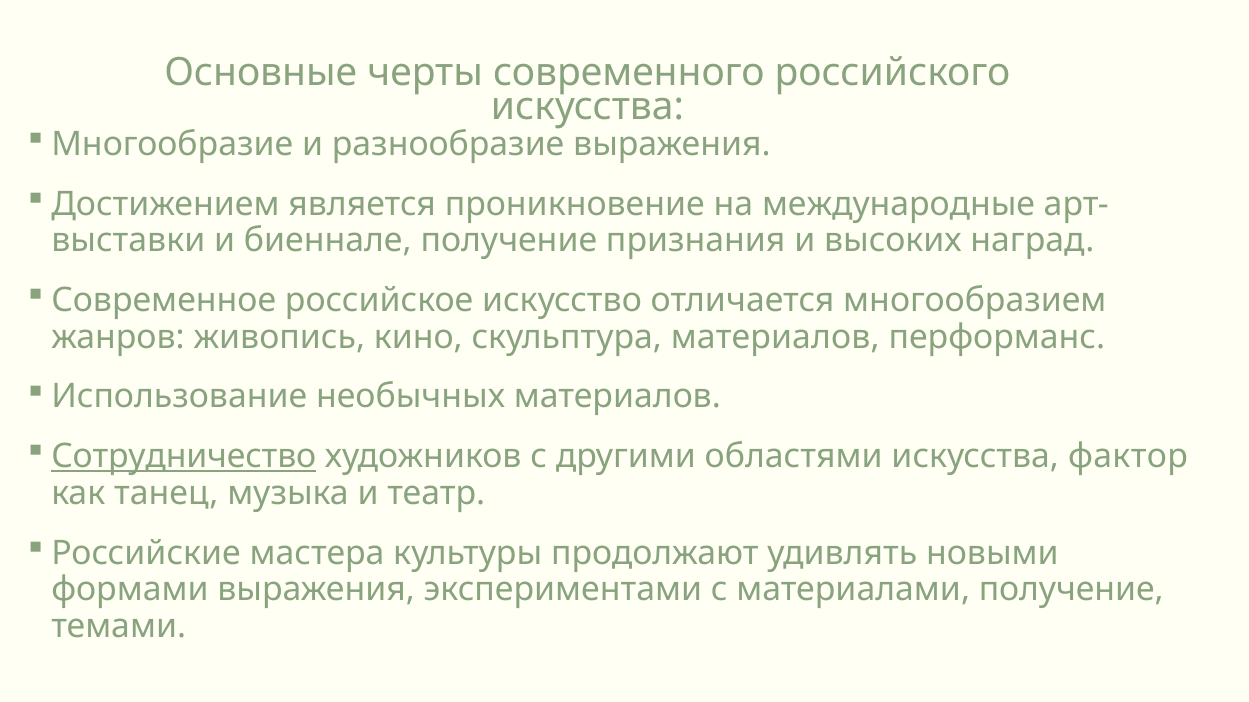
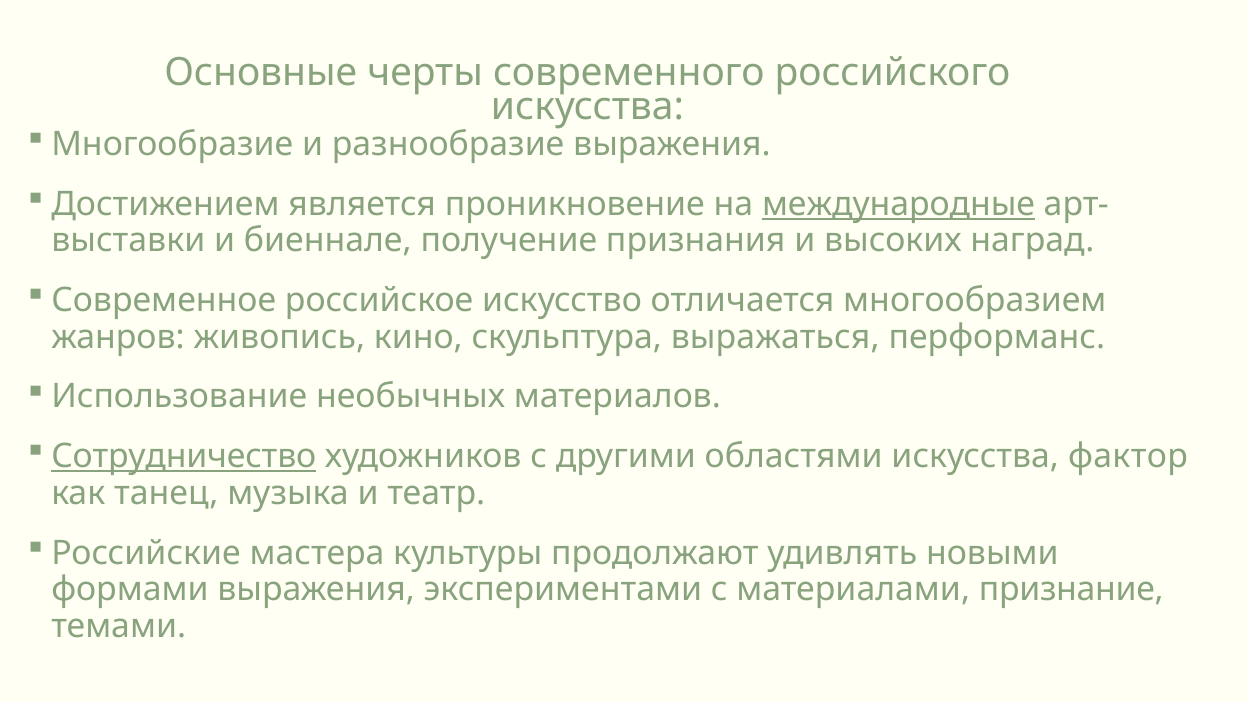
международные underline: none -> present (899, 204)
скульптура материалов: материалов -> выражаться (775, 337)
материалами получение: получение -> признание (1071, 590)
